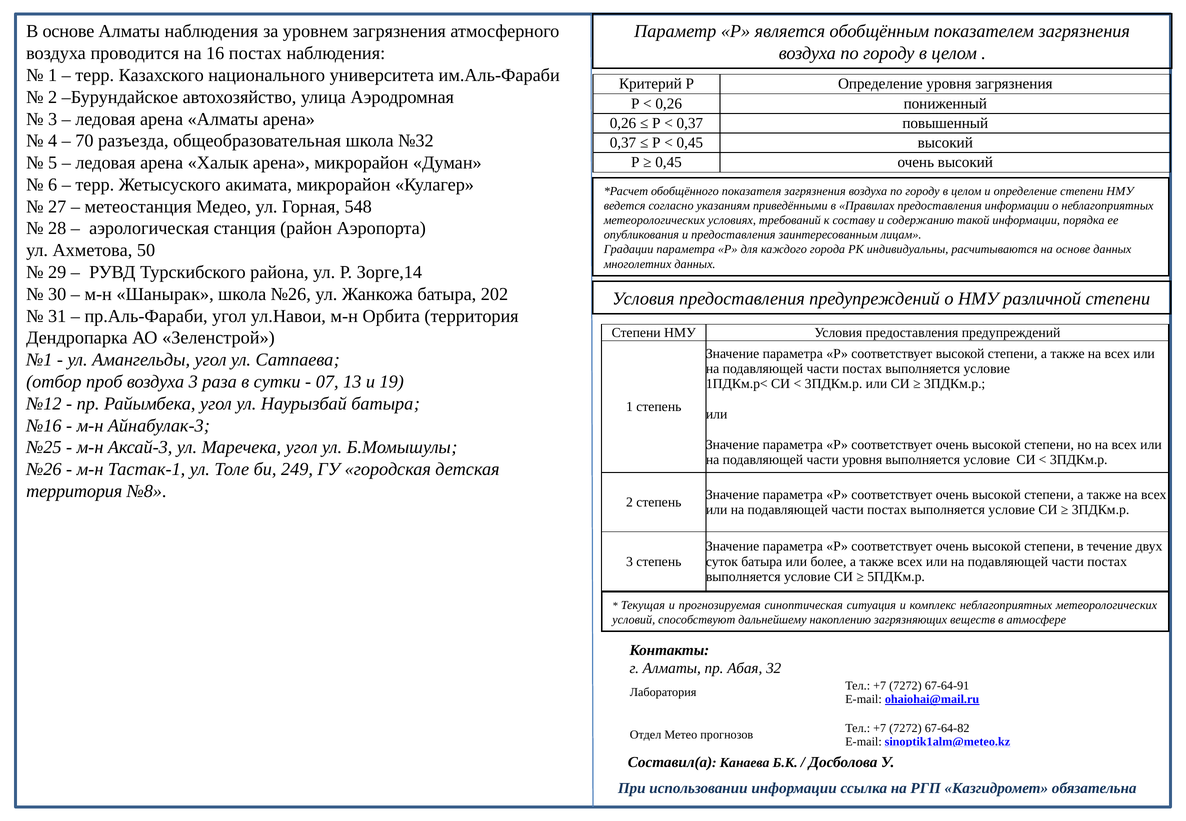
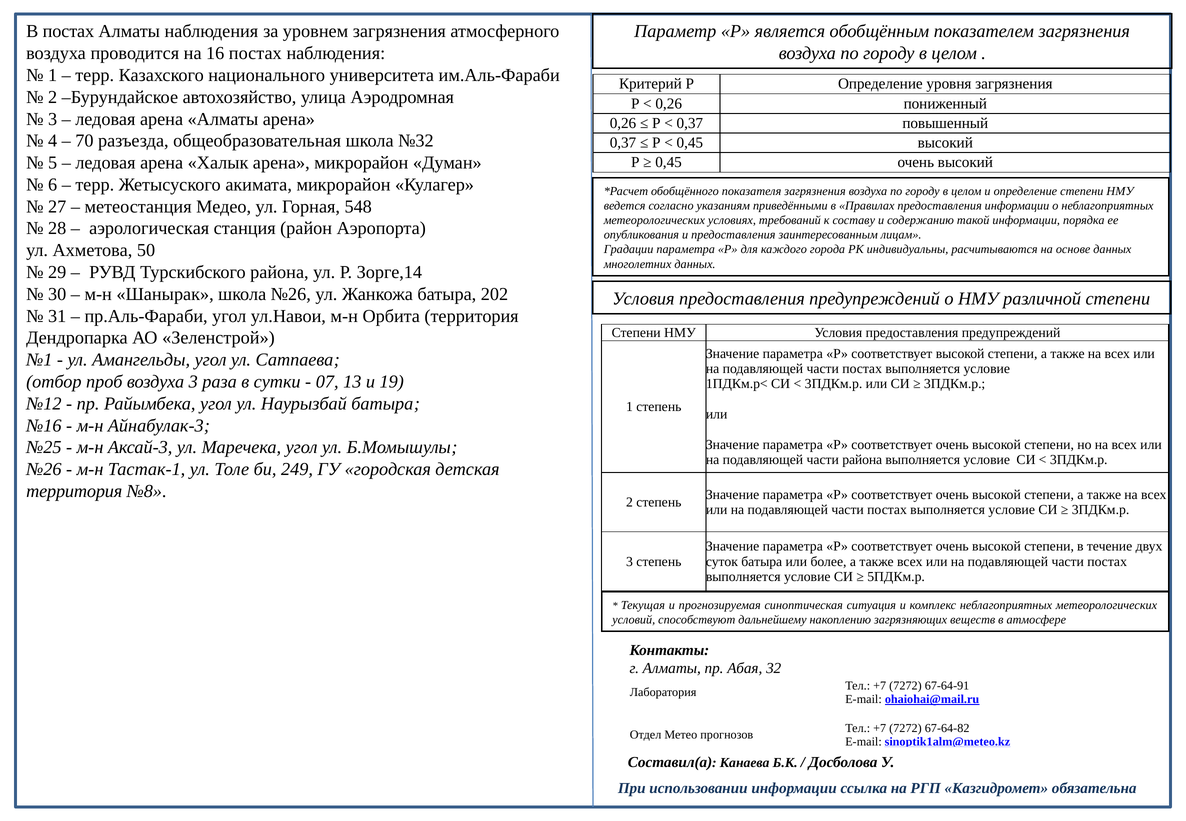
В основе: основе -> постах (68, 31)
части уровня: уровня -> района (862, 460)
